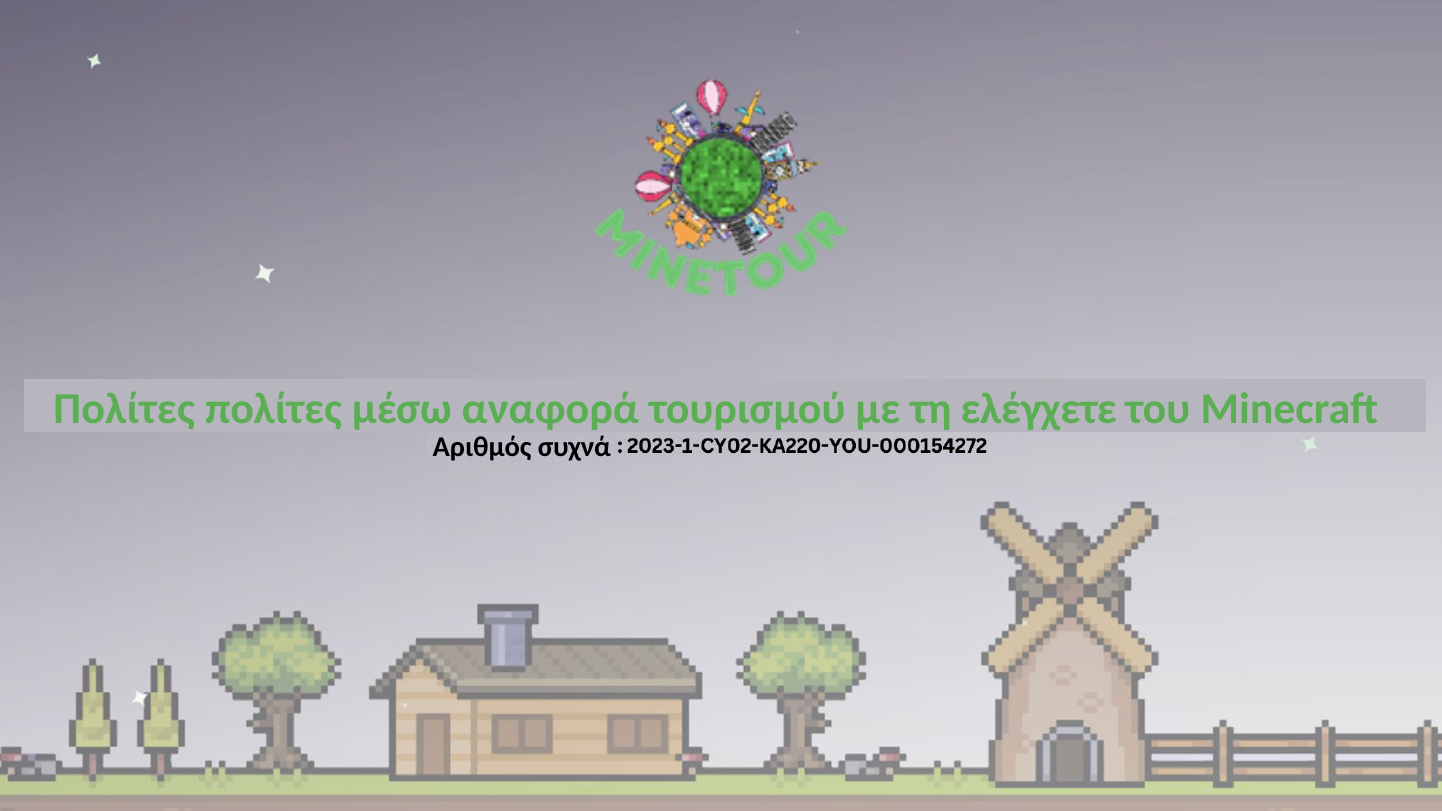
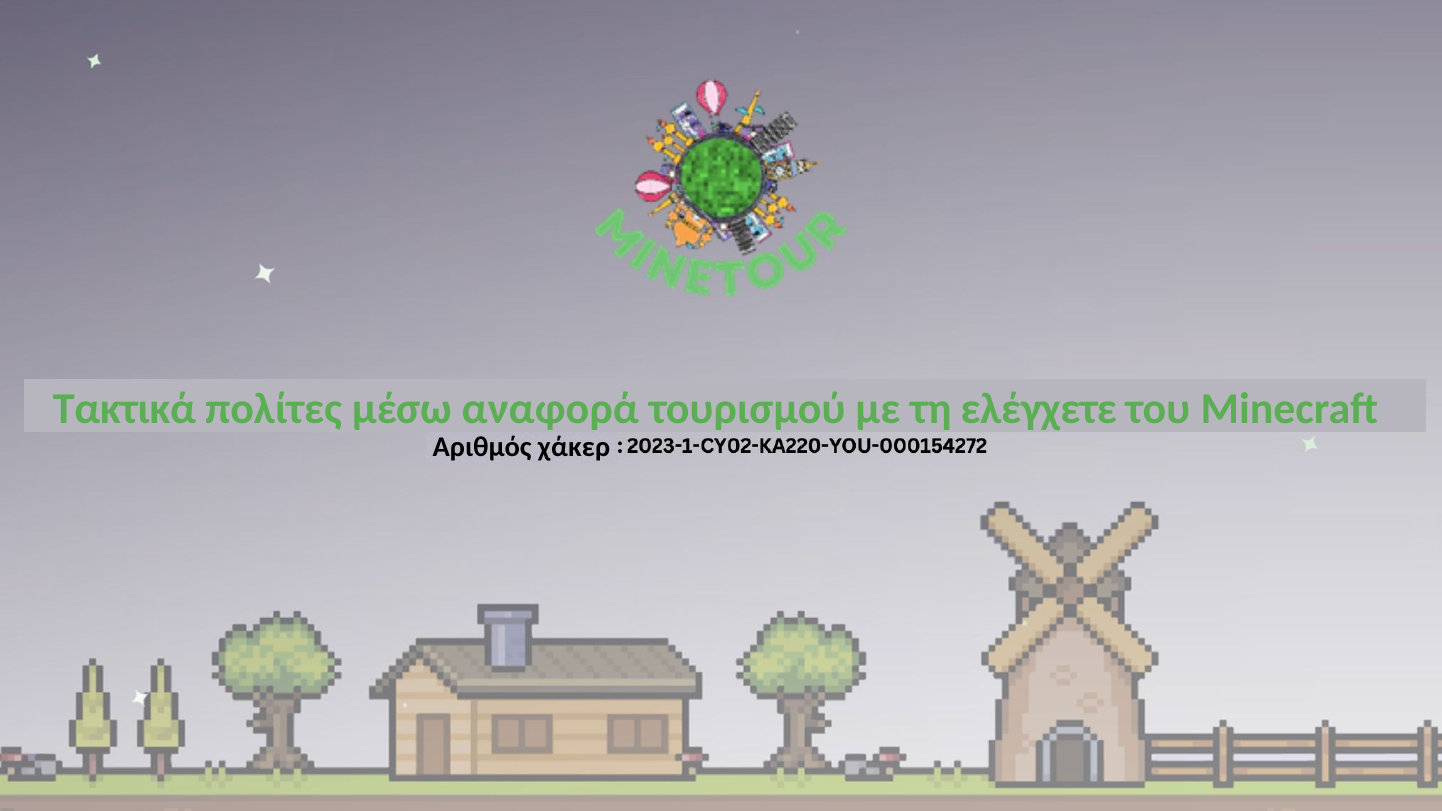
Πολίτες: Πολίτες -> Τακτικά (124, 409)
συχνά: συχνά -> χάκερ (574, 447)
